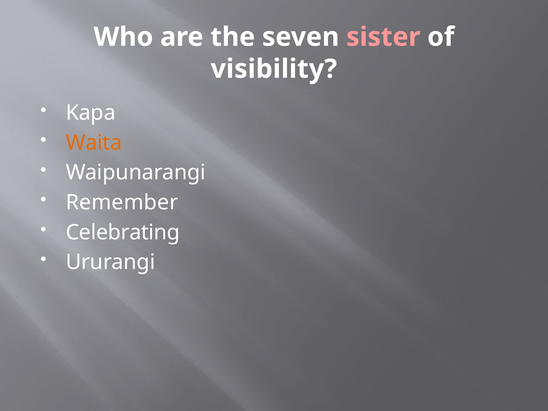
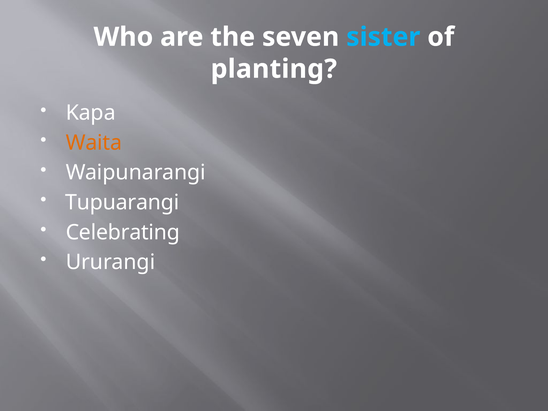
sister colour: pink -> light blue (383, 37)
visibility: visibility -> planting (274, 69)
Remember: Remember -> Tupuarangi (122, 202)
